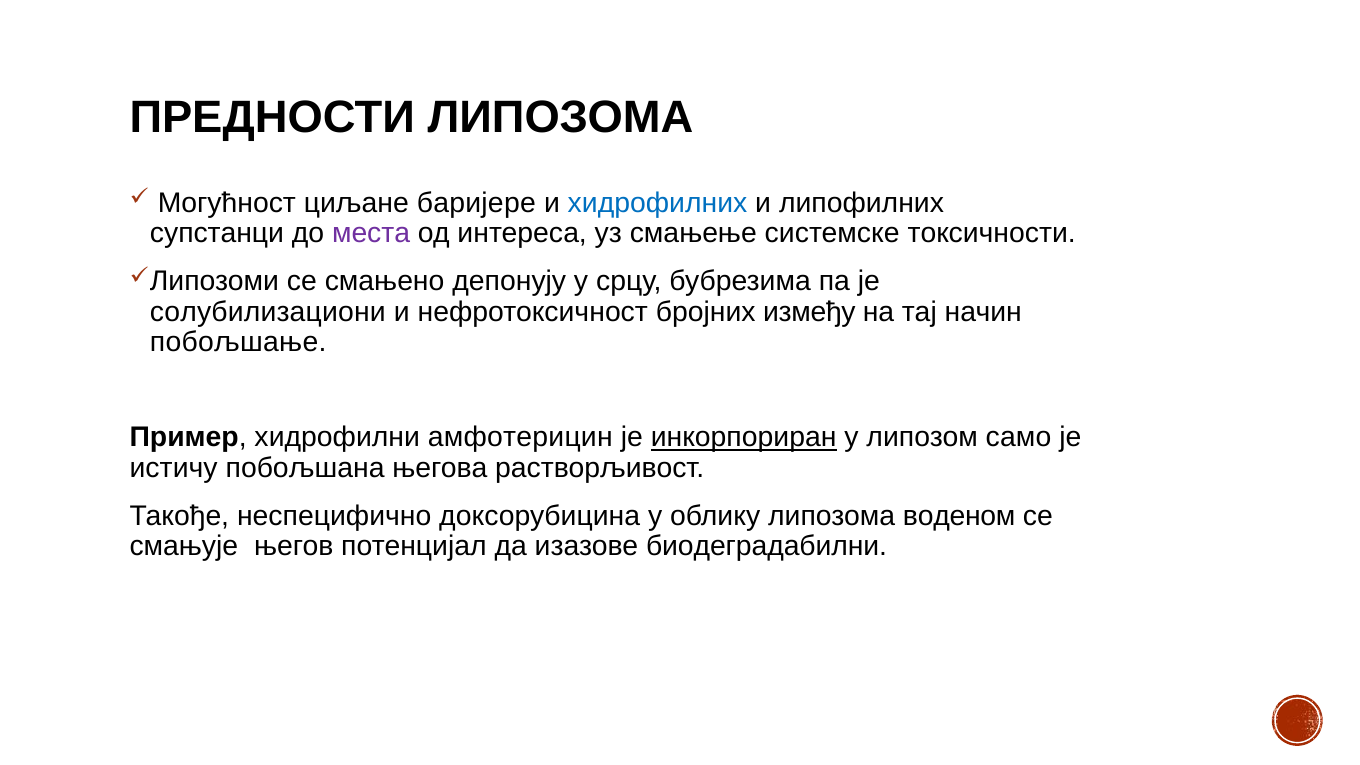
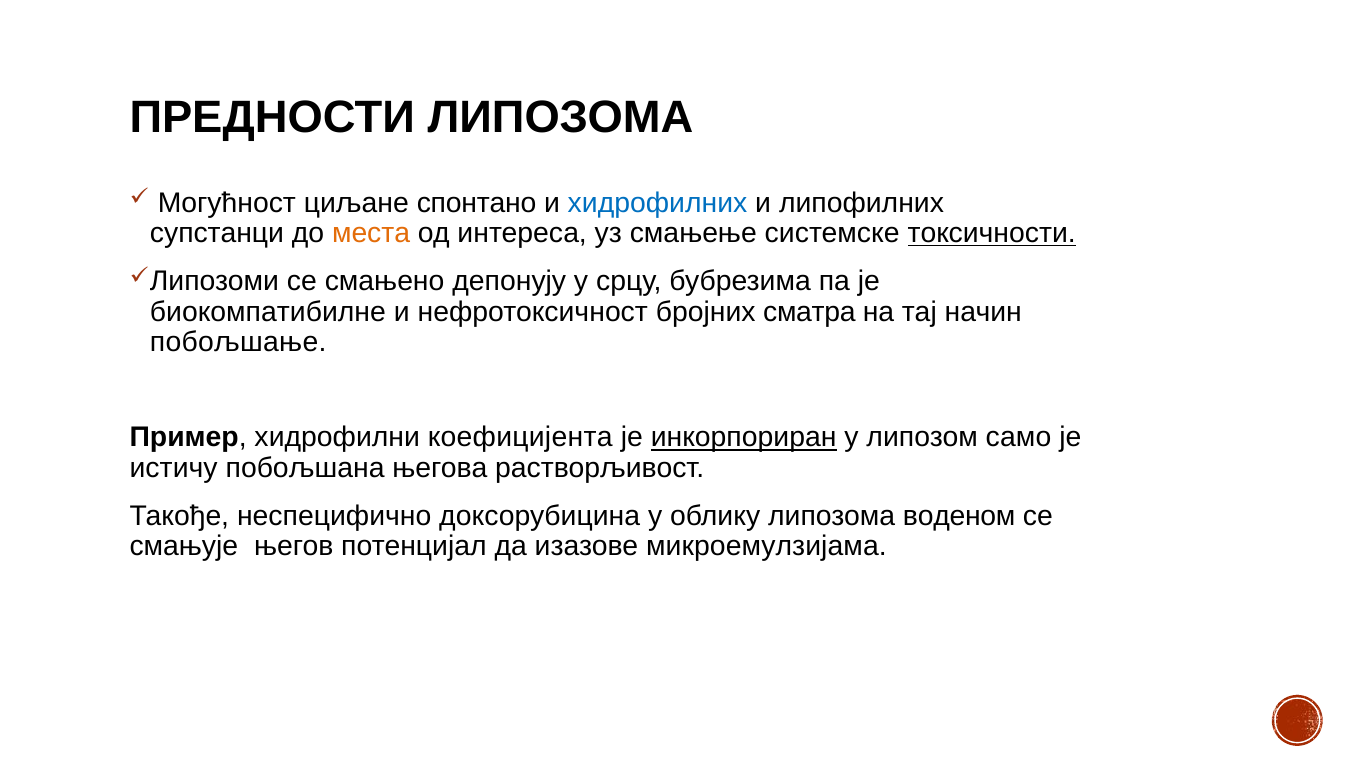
баријере: баријере -> спонтано (477, 203)
места colour: purple -> orange (371, 233)
токсичности underline: none -> present (992, 233)
солубилизациони: солубилизациони -> биокомпатибилне (268, 312)
између: између -> сматра (809, 312)
амфотерицин: амфотерицин -> коефицијента (520, 438)
биодеградабилни: биодеградабилни -> микроемулзијама (766, 546)
